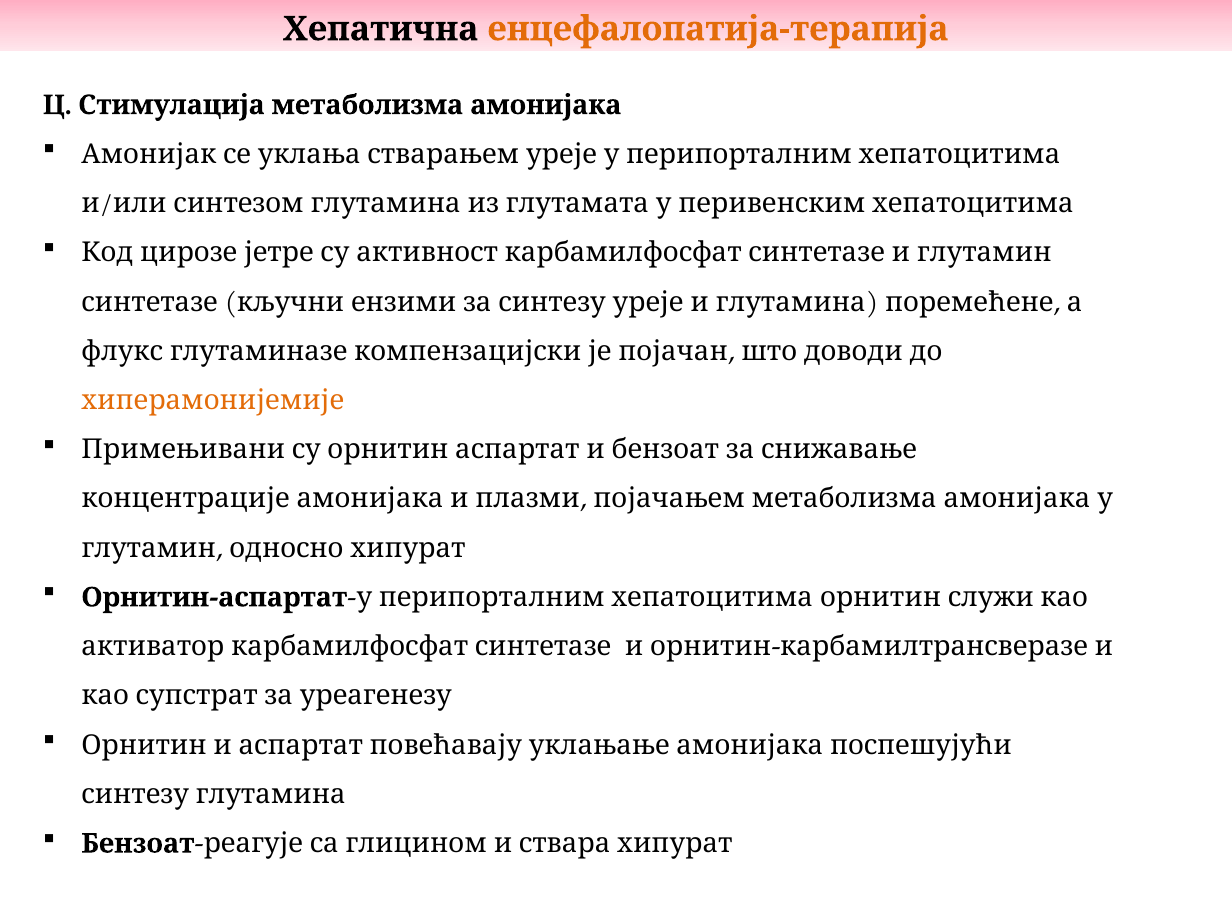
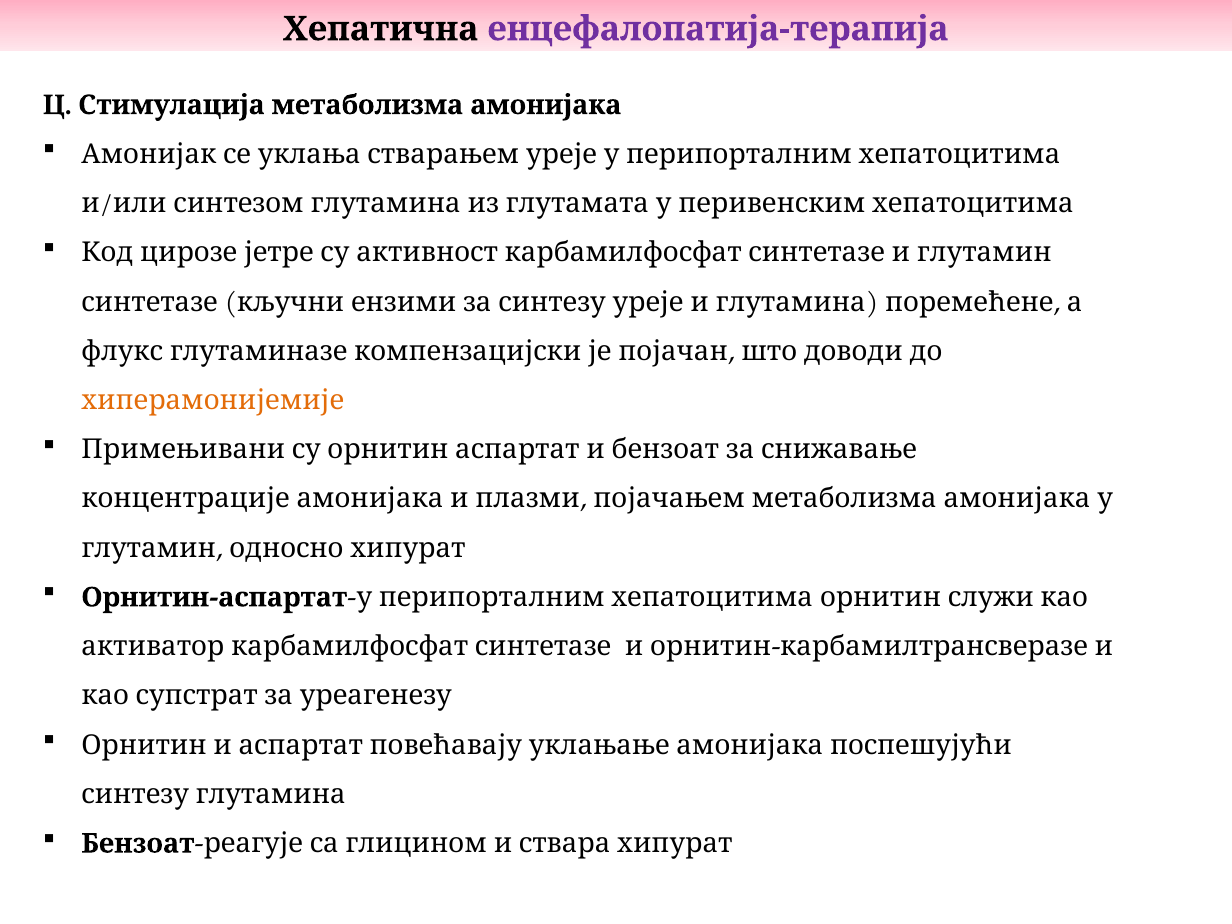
енцефалопатија-терапија colour: orange -> purple (718, 29)
